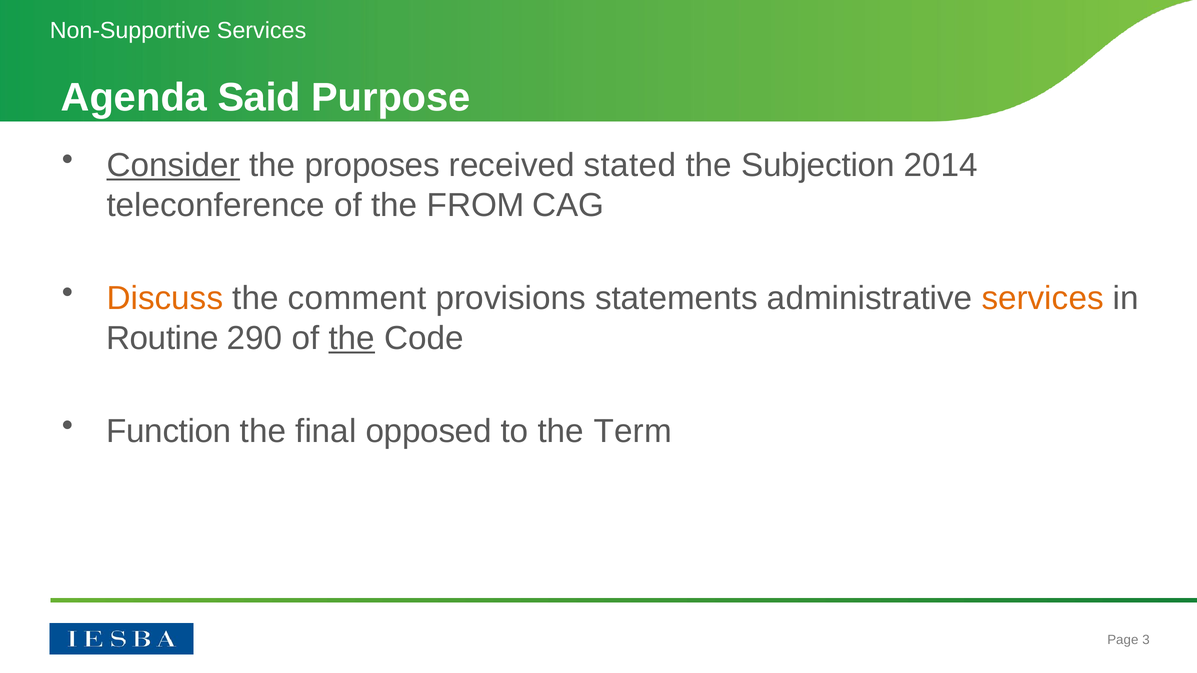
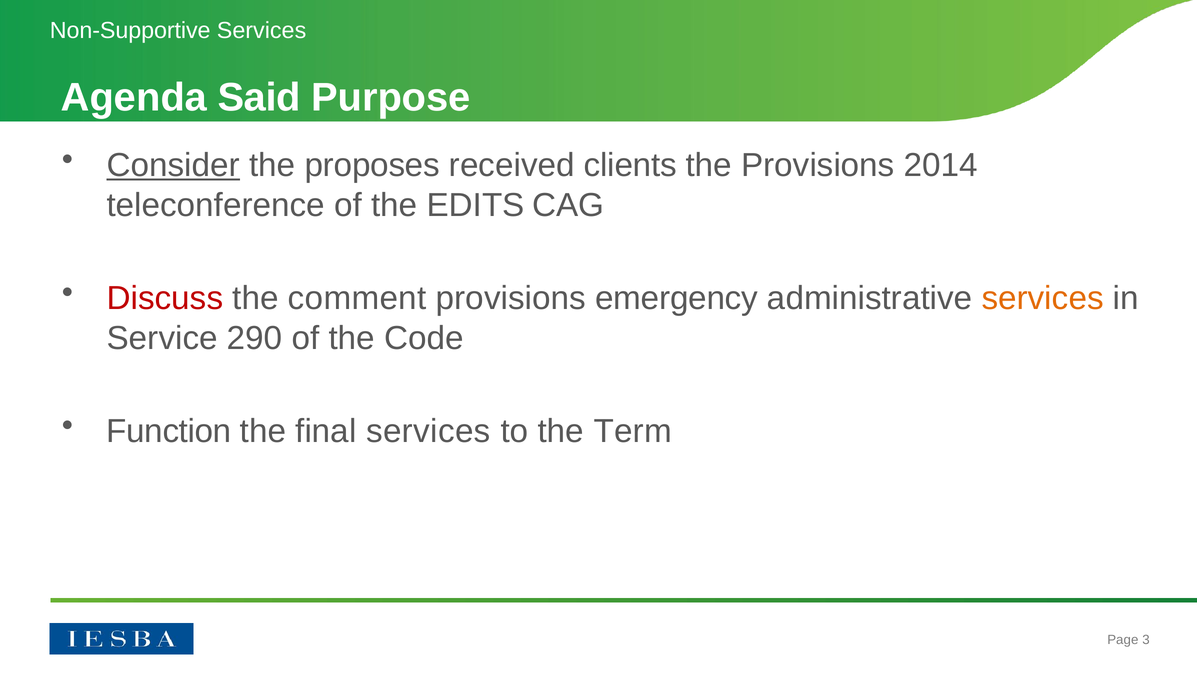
stated: stated -> clients (630, 165)
the Subjection: Subjection -> Provisions (818, 165)
FROM: FROM -> EDITS (476, 205)
Discuss colour: orange -> red (165, 298)
statements: statements -> emergency (676, 298)
Routine: Routine -> Service (162, 338)
the underline: present -> none (352, 338)
final opposed: opposed -> services (428, 431)
